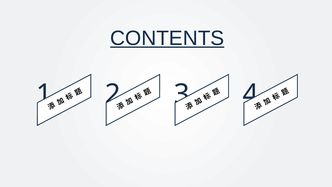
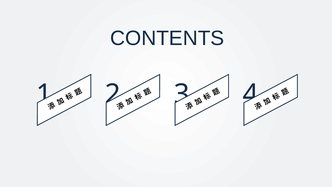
CONTENTS underline: present -> none (167, 38)
